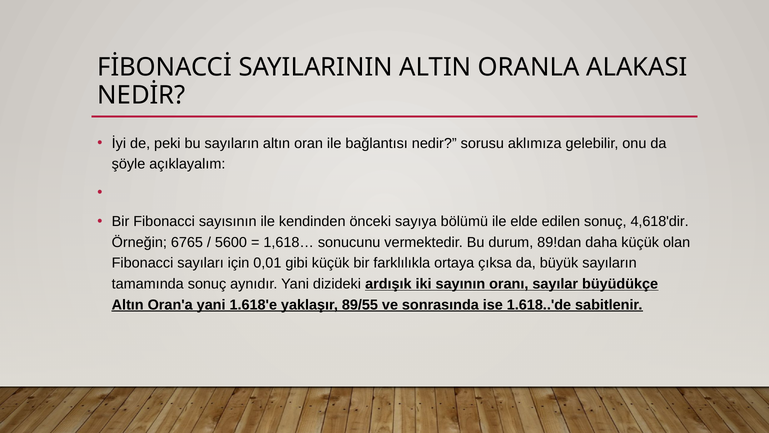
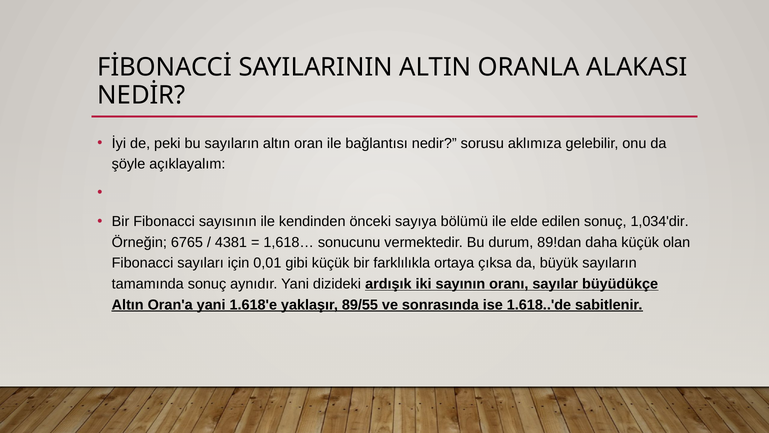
4,618'dir: 4,618'dir -> 1,034'dir (660, 221)
5600: 5600 -> 4381 (231, 242)
